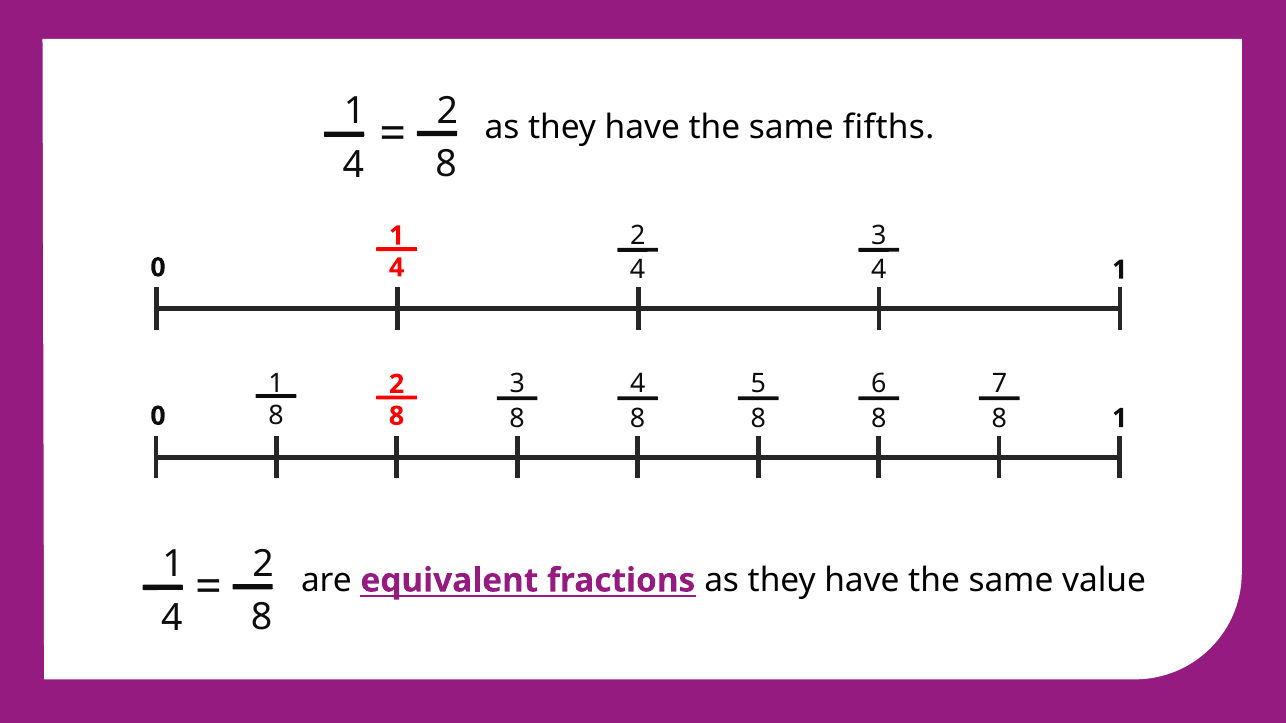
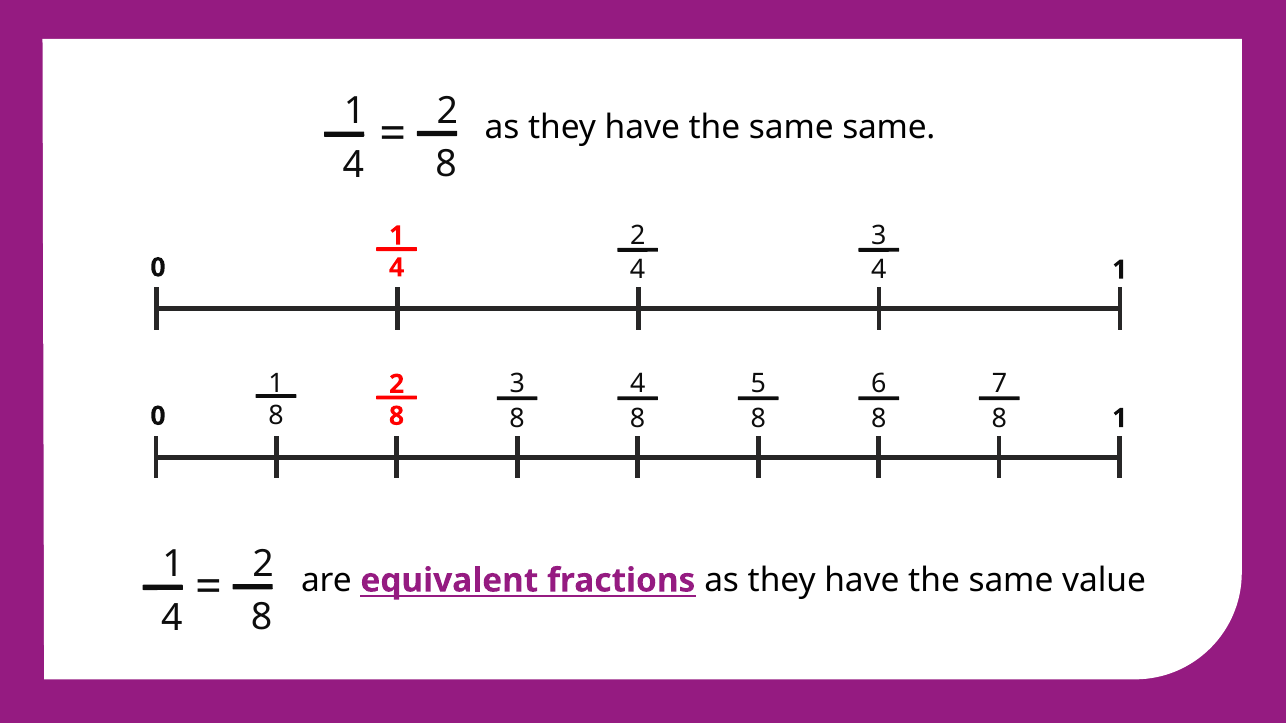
same fifths: fifths -> same (889, 127)
